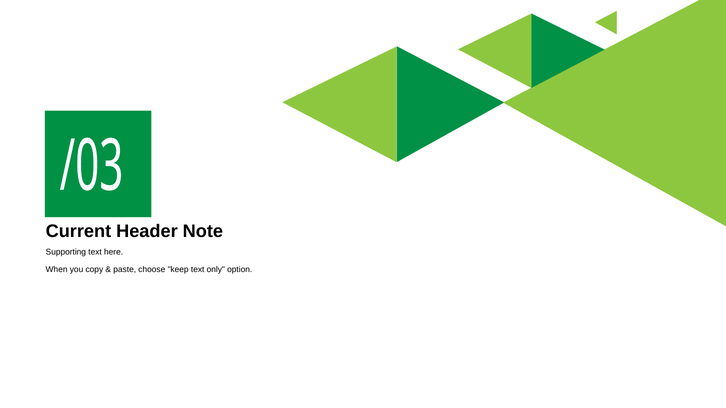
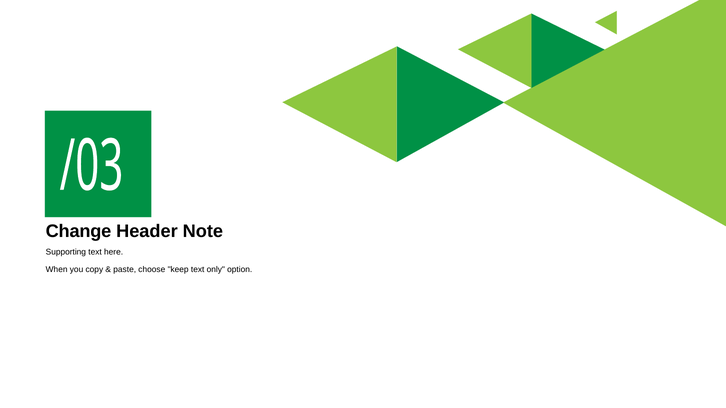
Current: Current -> Change (79, 231)
